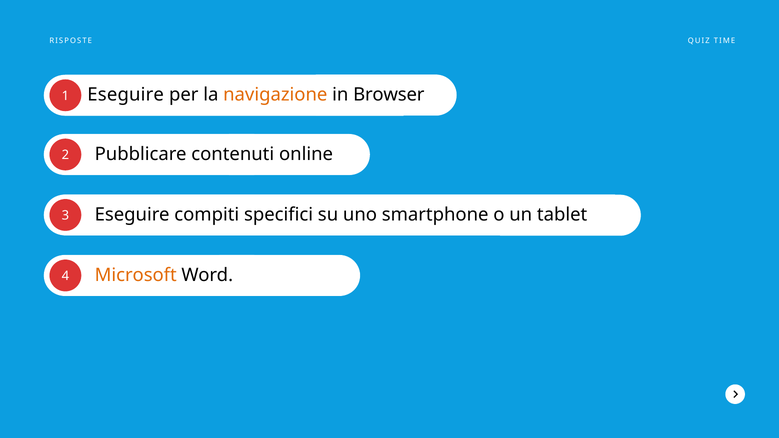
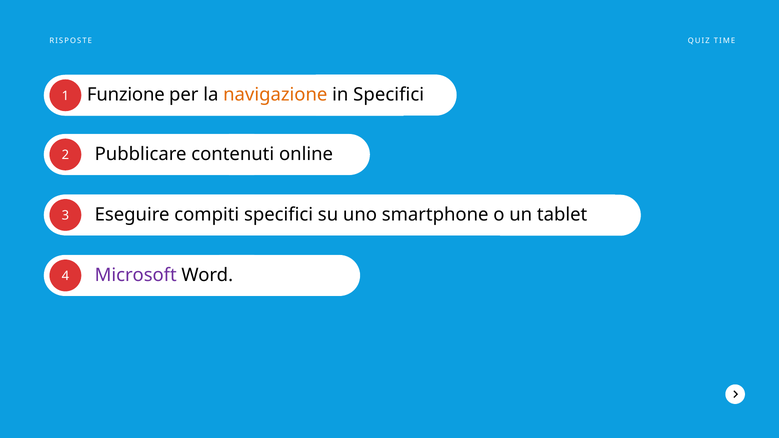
Eseguire: Eseguire -> Funzione (126, 95)
in Browser: Browser -> Specifici (389, 95)
Microsoft colour: orange -> purple (136, 275)
